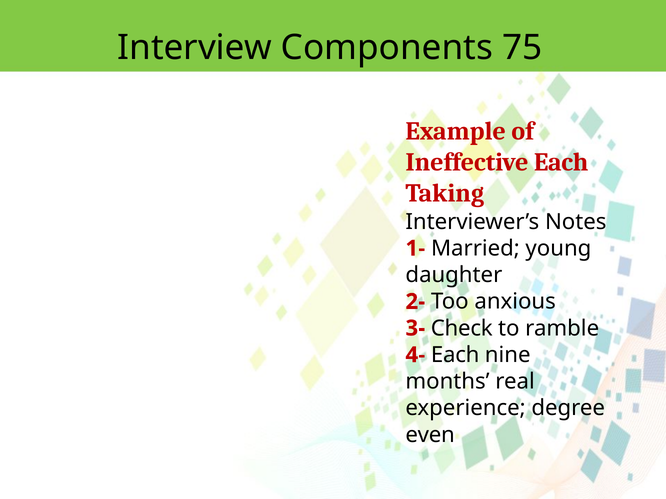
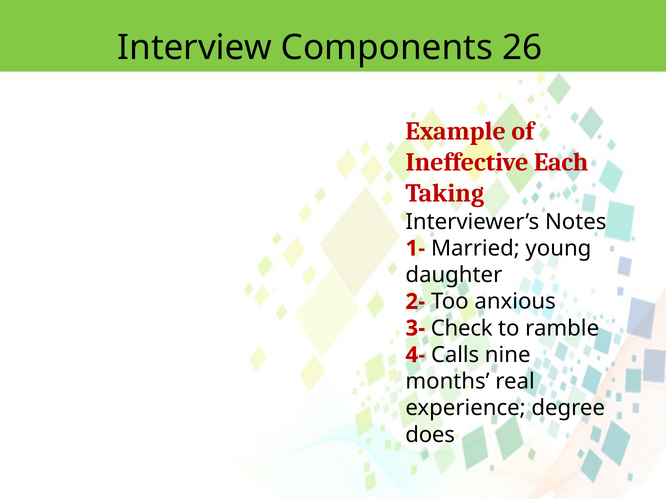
75: 75 -> 26 (522, 48)
4- Each: Each -> Calls (455, 355)
even: even -> does (430, 435)
